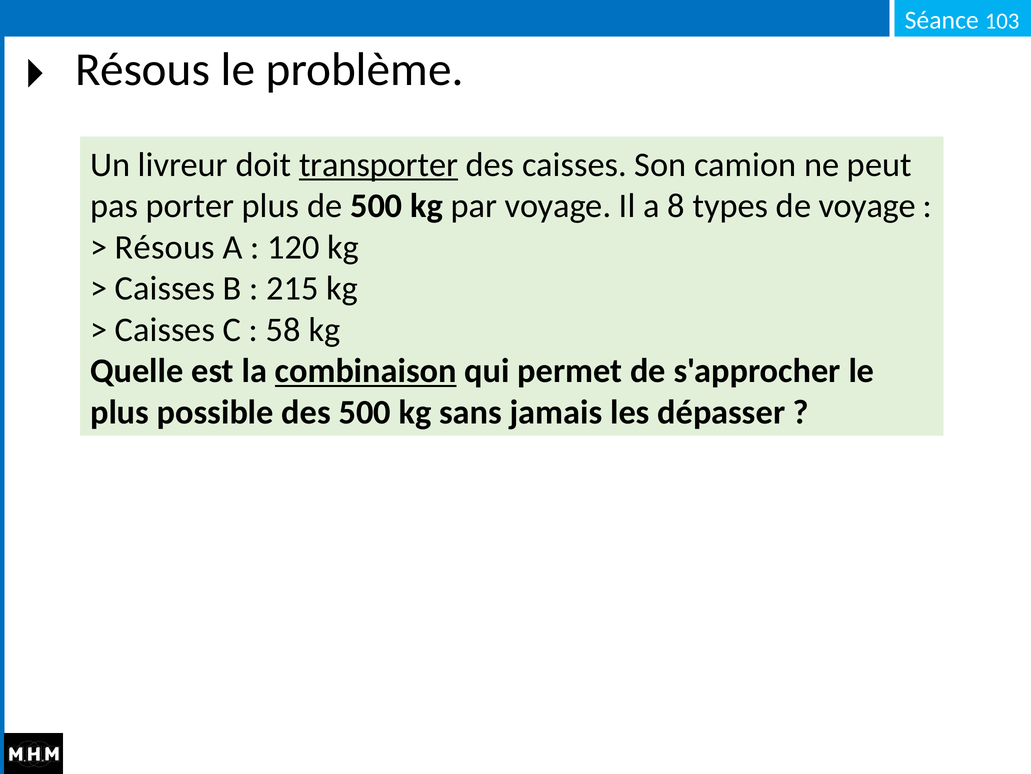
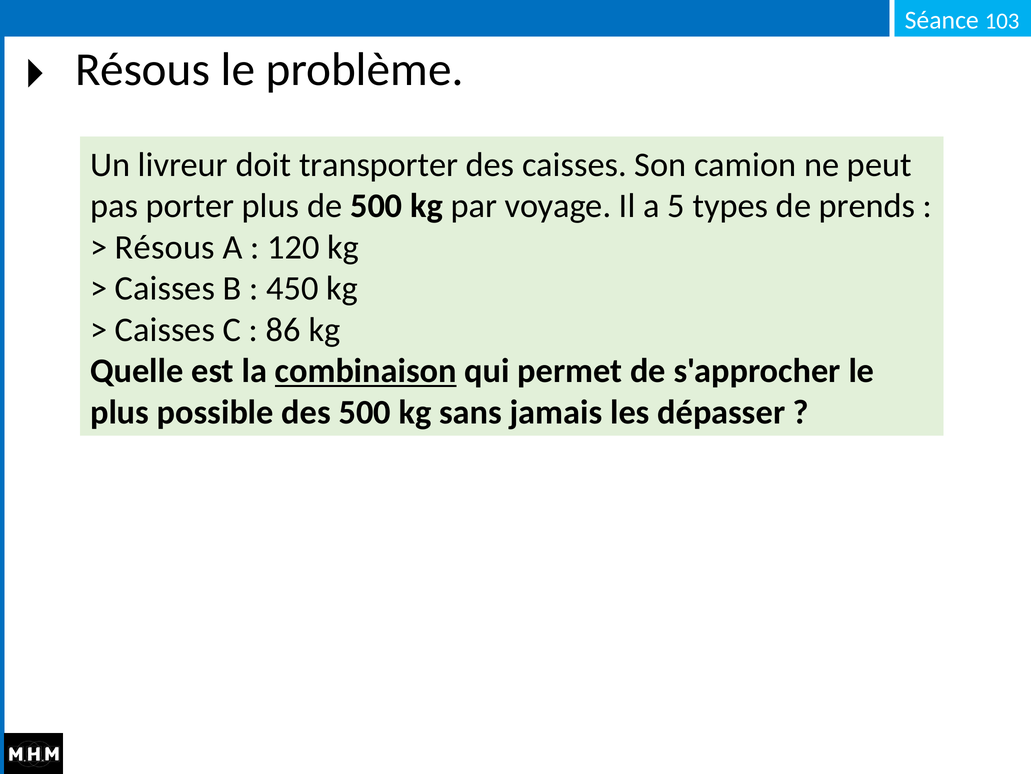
transporter underline: present -> none (379, 165)
8: 8 -> 5 (676, 206)
de voyage: voyage -> prends (867, 206)
215: 215 -> 450 (292, 288)
58: 58 -> 86 (283, 329)
